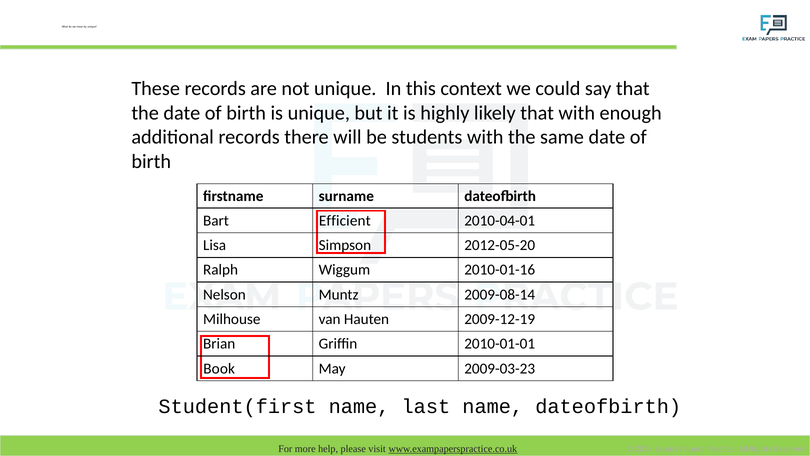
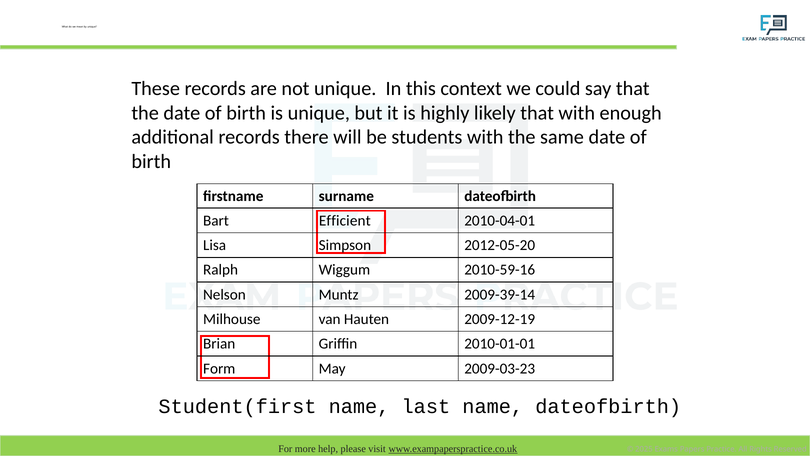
2010-01-16: 2010-01-16 -> 2010-59-16 (500, 270)
2009-08-14: 2009-08-14 -> 2009-39-14 (500, 294)
Book: Book -> Form (219, 368)
